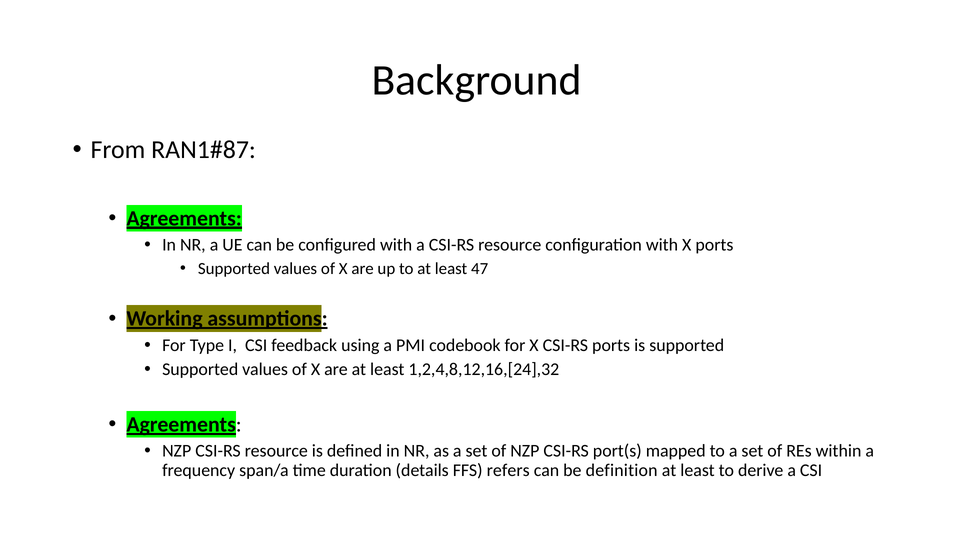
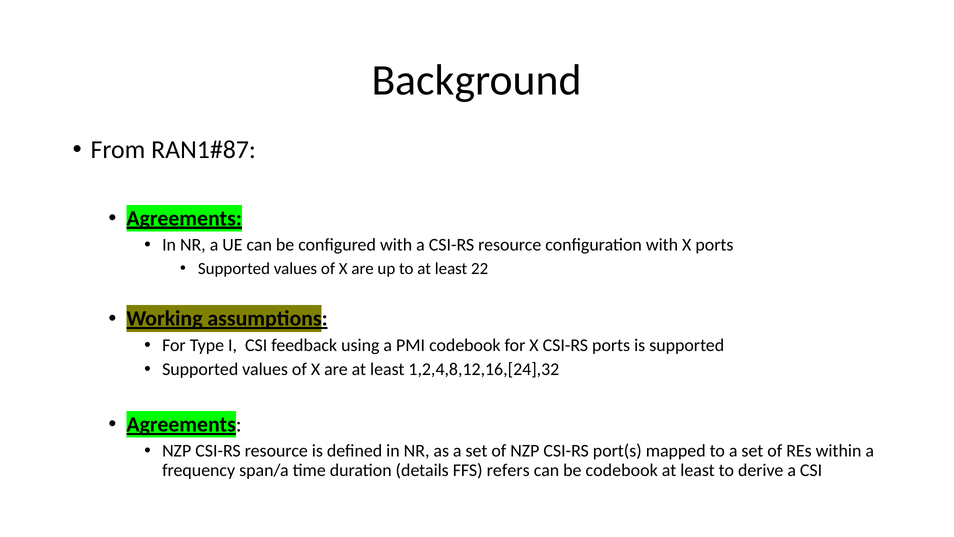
47: 47 -> 22 (480, 268)
be definition: definition -> codebook (622, 470)
